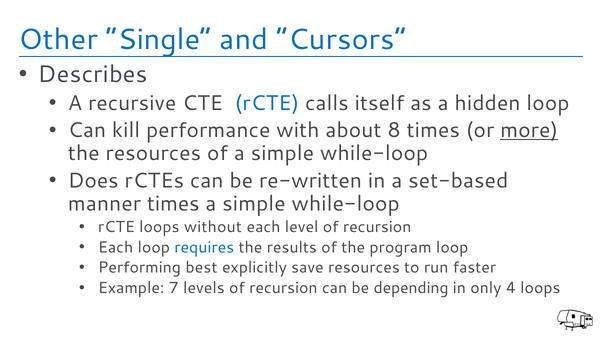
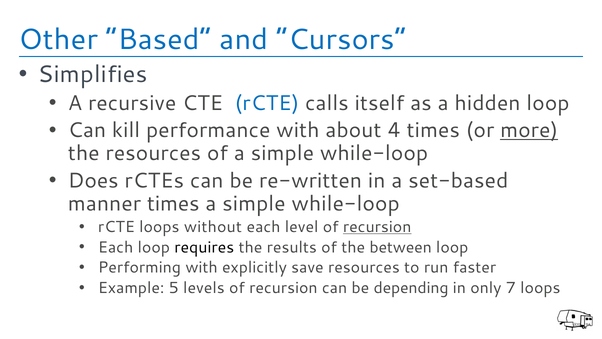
Single: Single -> Based (159, 40)
Describes: Describes -> Simplifies (93, 74)
8: 8 -> 4 (394, 130)
recursion underline: none -> present (377, 227)
requires colour: blue -> black (204, 247)
program: program -> between (401, 247)
Performing best: best -> with (202, 267)
7: 7 -> 5 (174, 288)
4: 4 -> 7 (511, 288)
